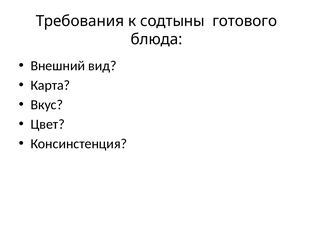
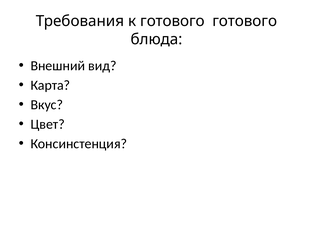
к содтыны: содтыны -> готового (172, 21)
